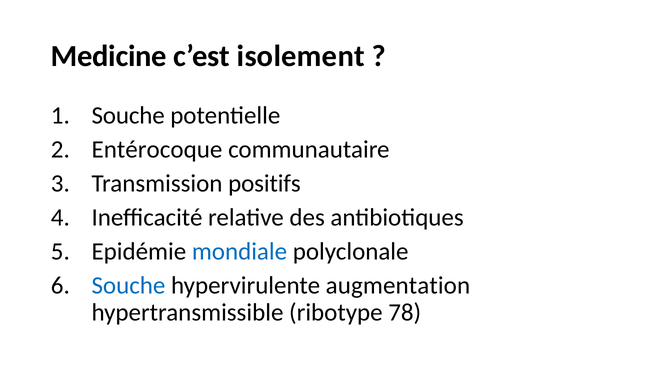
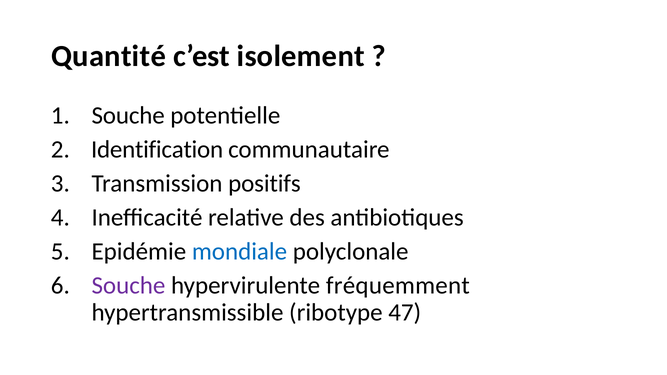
Medicine: Medicine -> Quantité (109, 56)
Entérocoque: Entérocoque -> Identification (157, 150)
Souche colour: blue -> purple (128, 286)
augmentation: augmentation -> fréquemment (398, 286)
78: 78 -> 47 (405, 313)
